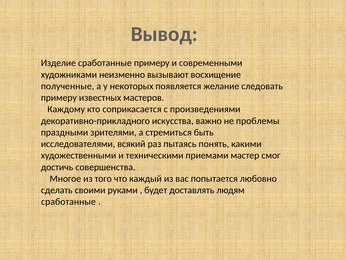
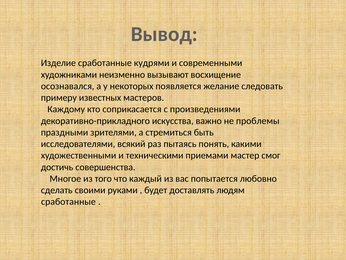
сработанные примеру: примеру -> кудрями (152, 63)
полученные: полученные -> осознавался (68, 86)
